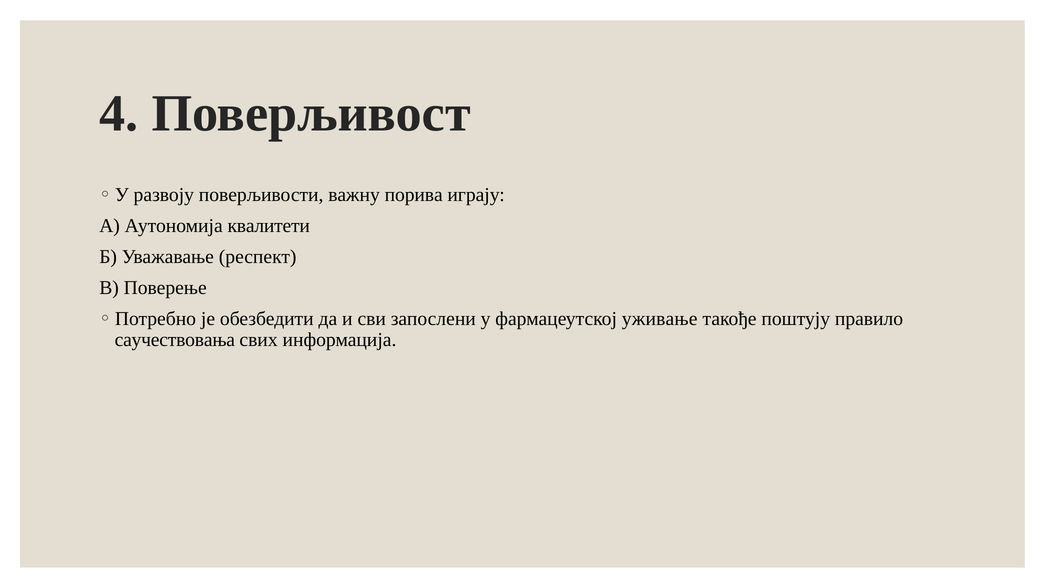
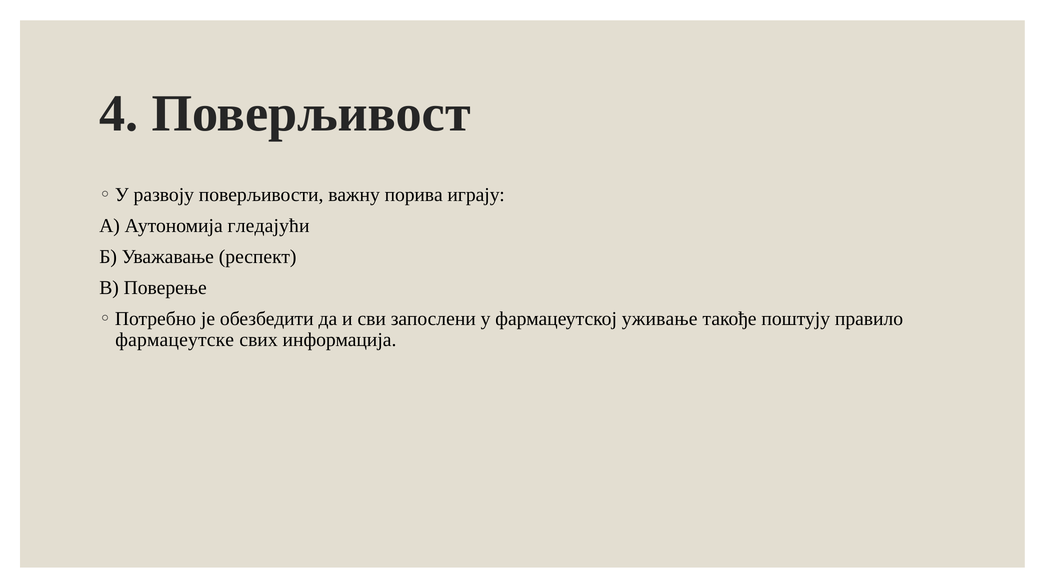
квалитети: квалитети -> гледајући (269, 226)
саучествовања: саучествовања -> фармацеутске (175, 340)
